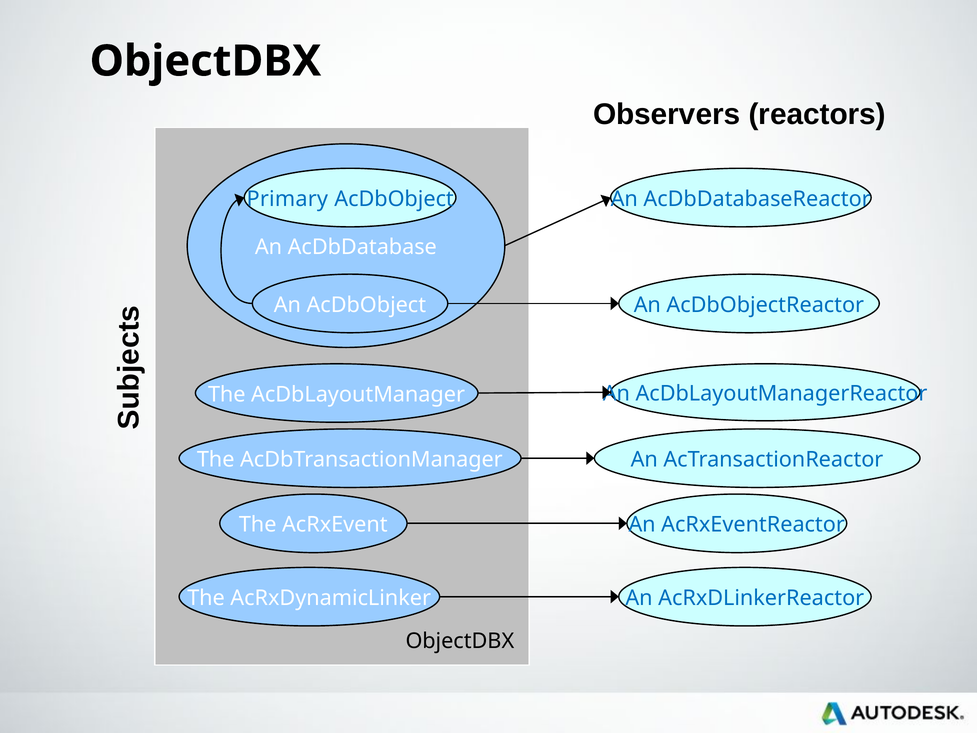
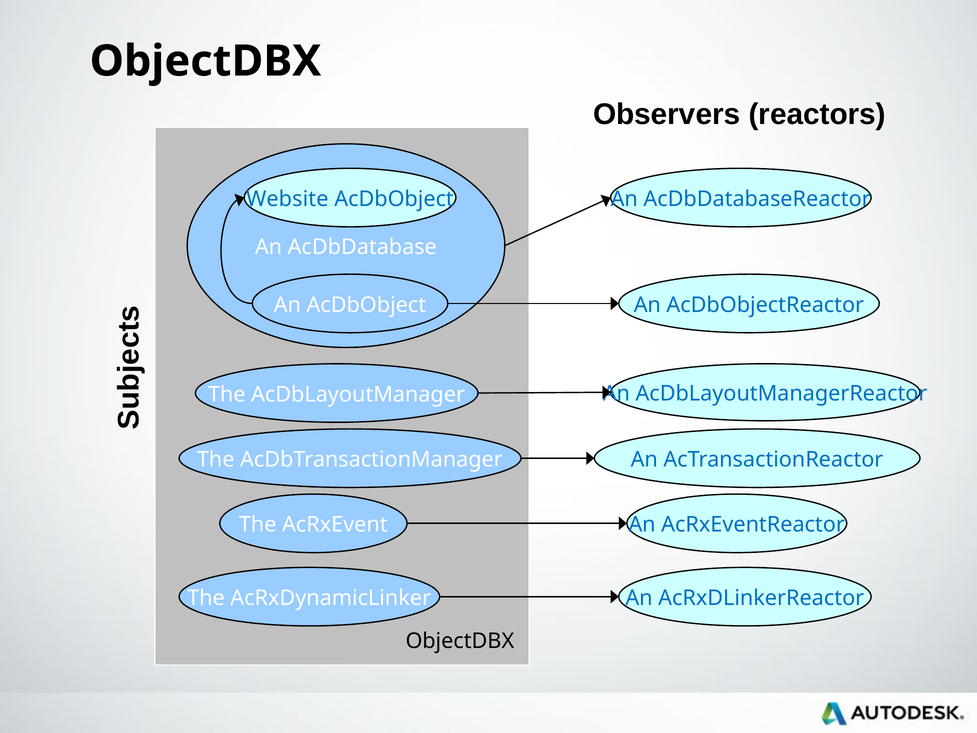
Primary: Primary -> Website (287, 199)
